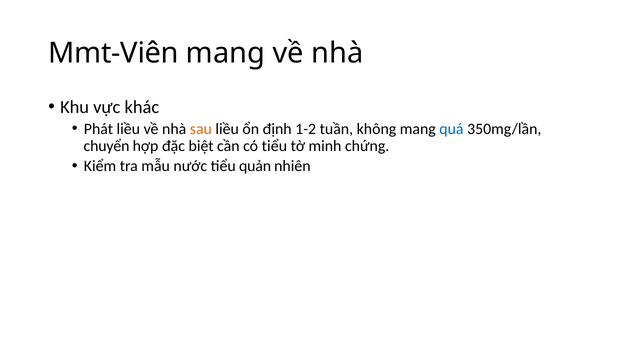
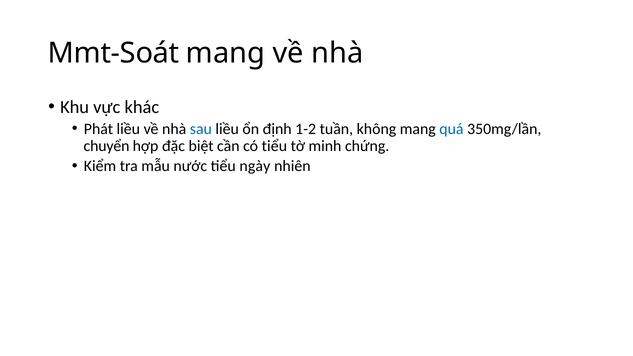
Mmt-Viên: Mmt-Viên -> Mmt-Soát (113, 53)
sau colour: orange -> blue (201, 129)
quản: quản -> ngày (255, 166)
